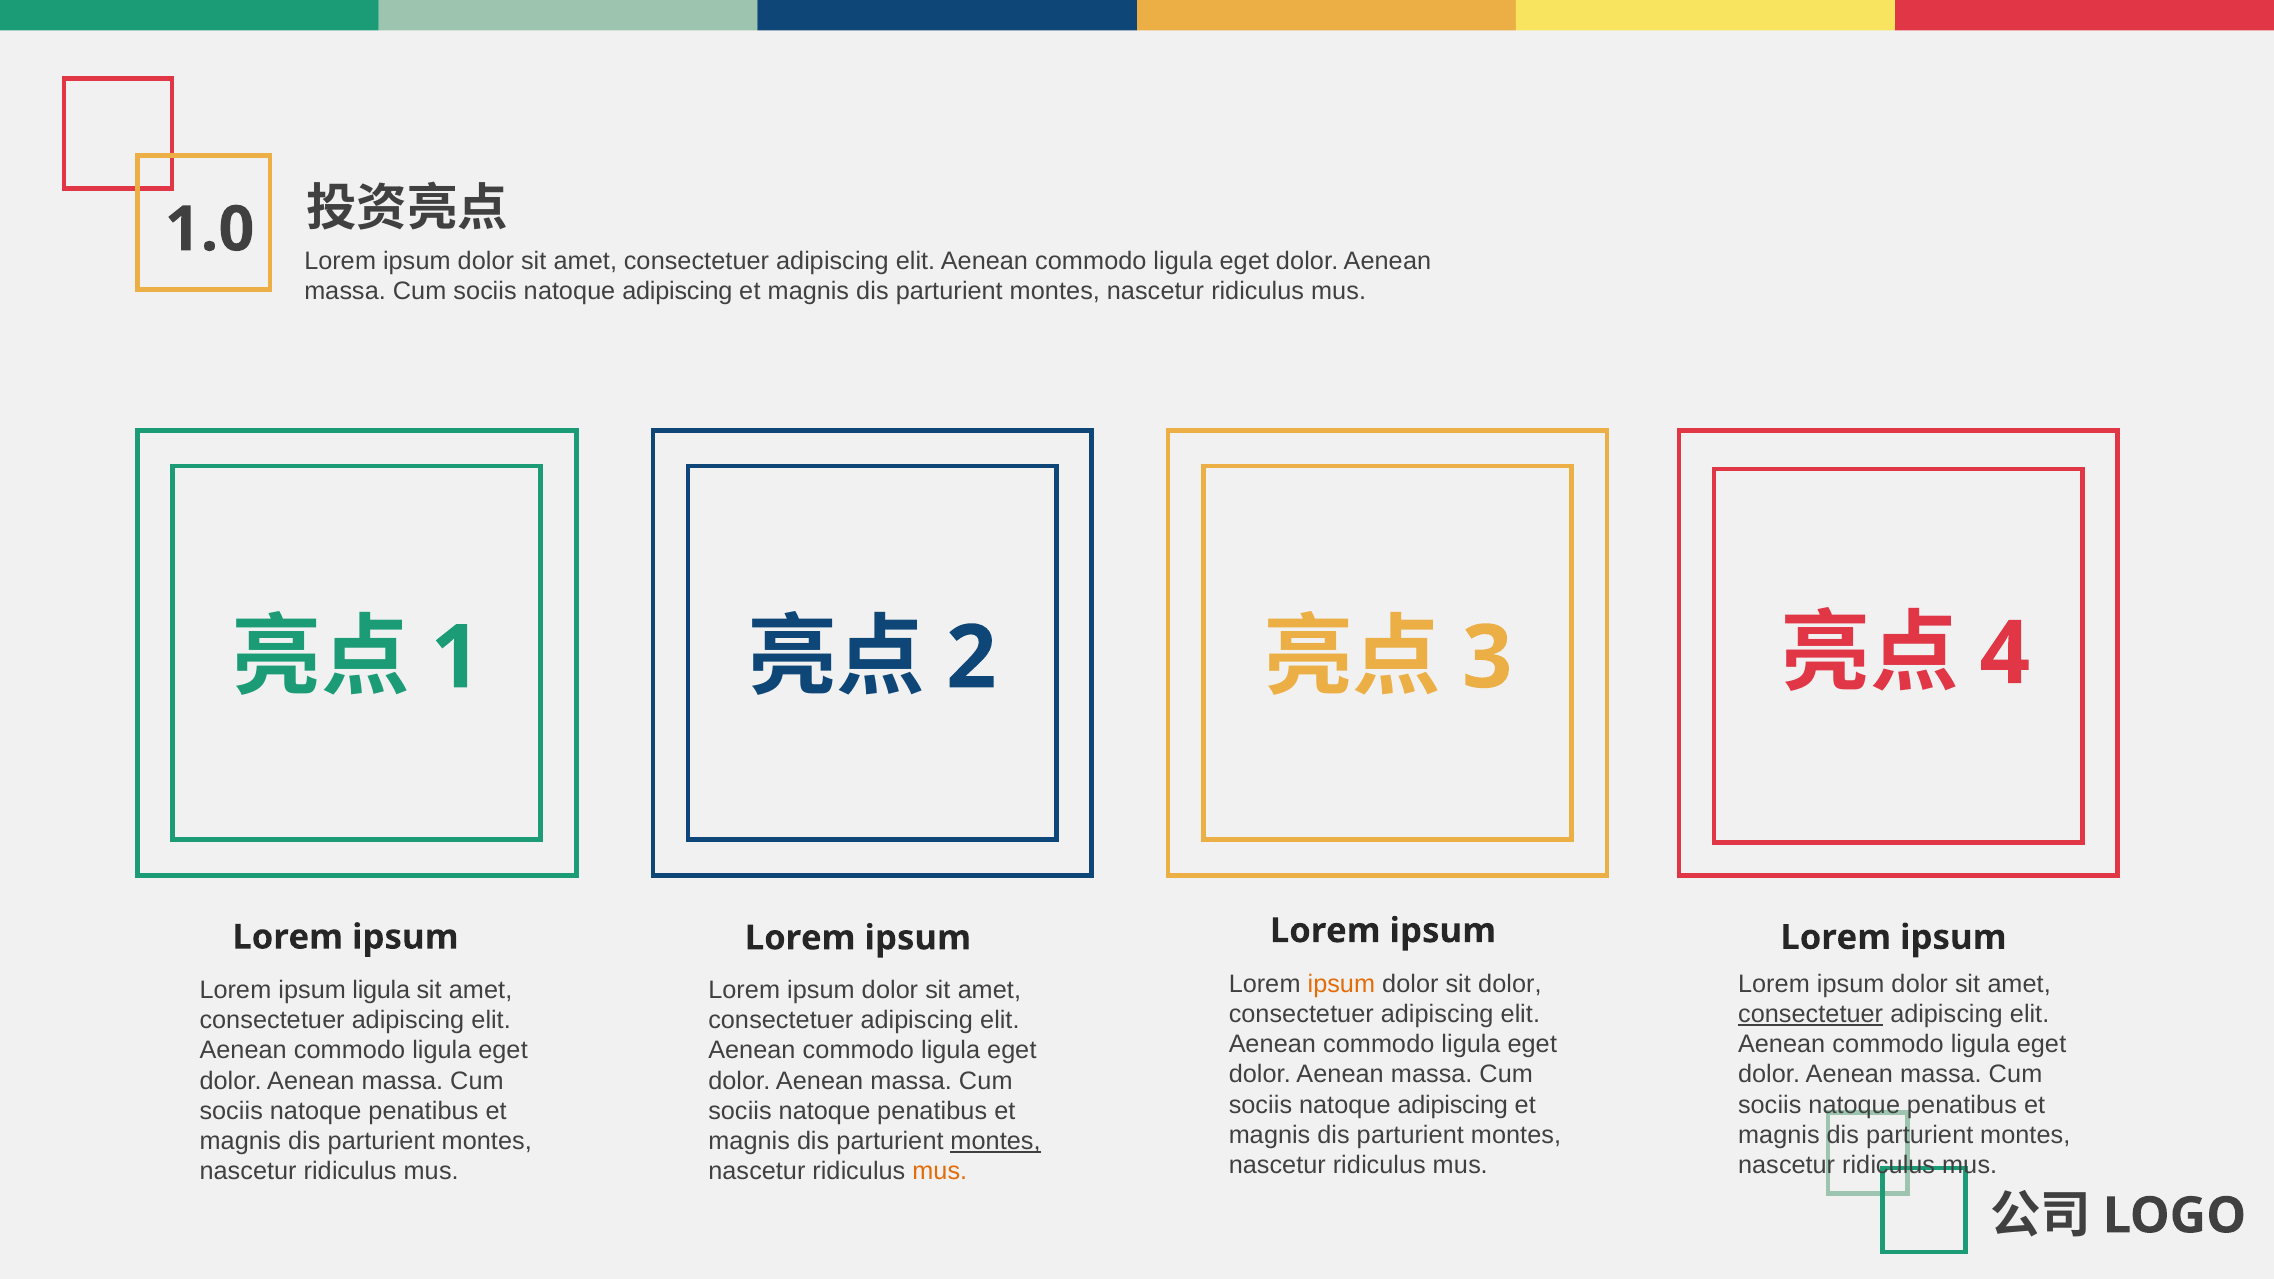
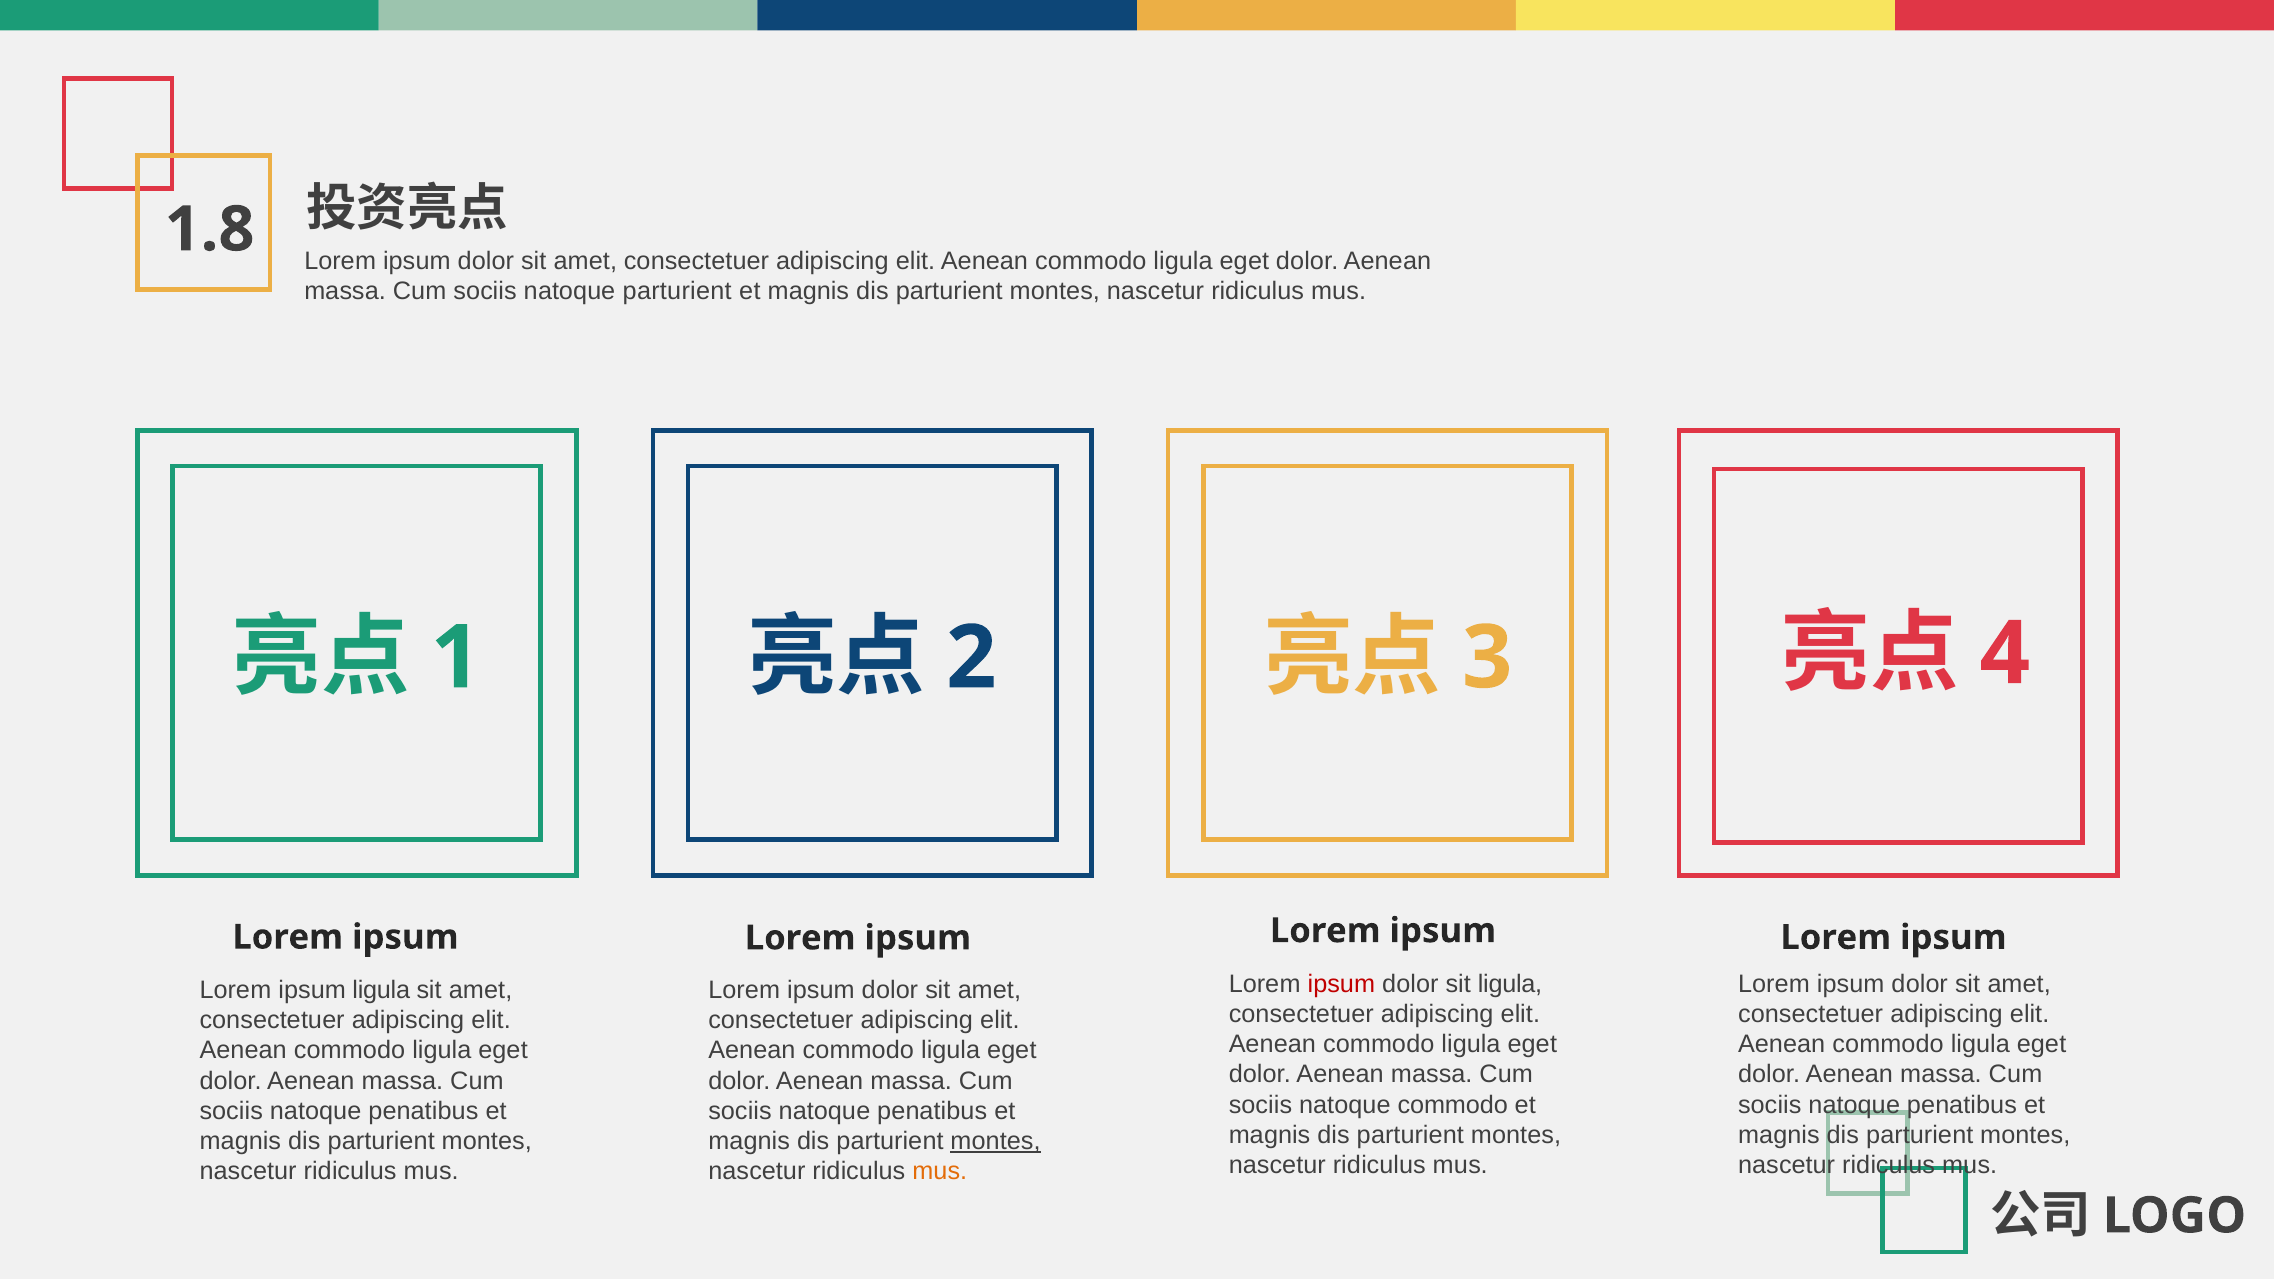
1.0: 1.0 -> 1.8 (210, 230)
adipiscing: adipiscing -> parturient (677, 292)
ipsum colour: orange -> red (1341, 984)
sit dolor: dolor -> ligula (1510, 984)
consectetuer underline: present -> none (1811, 1014)
adipiscing: adipiscing -> commodo (1453, 1105)
